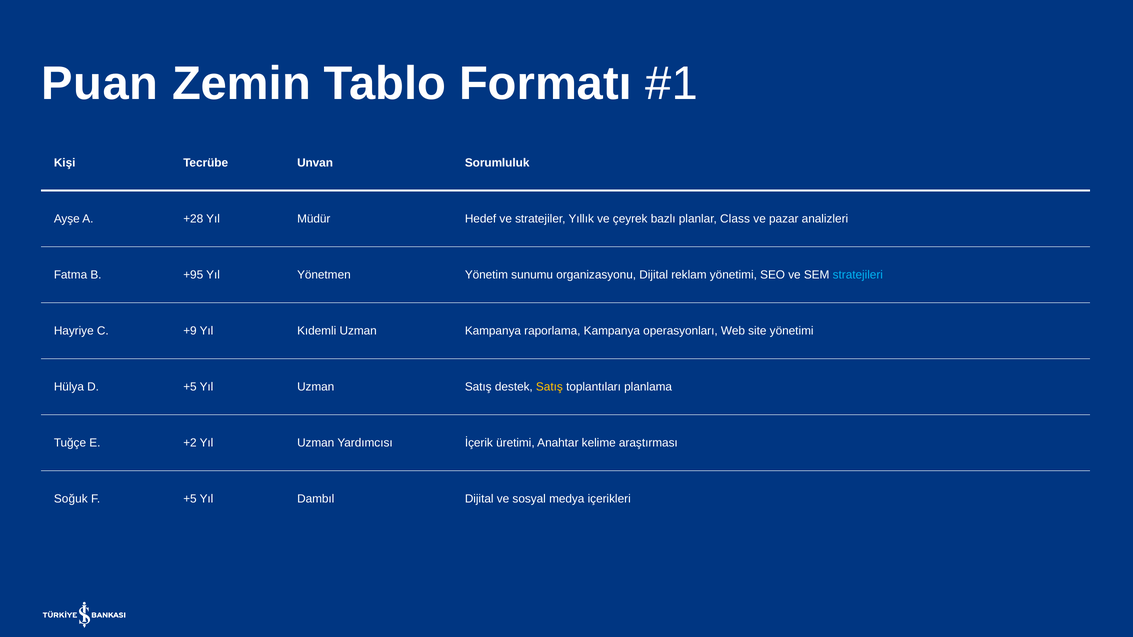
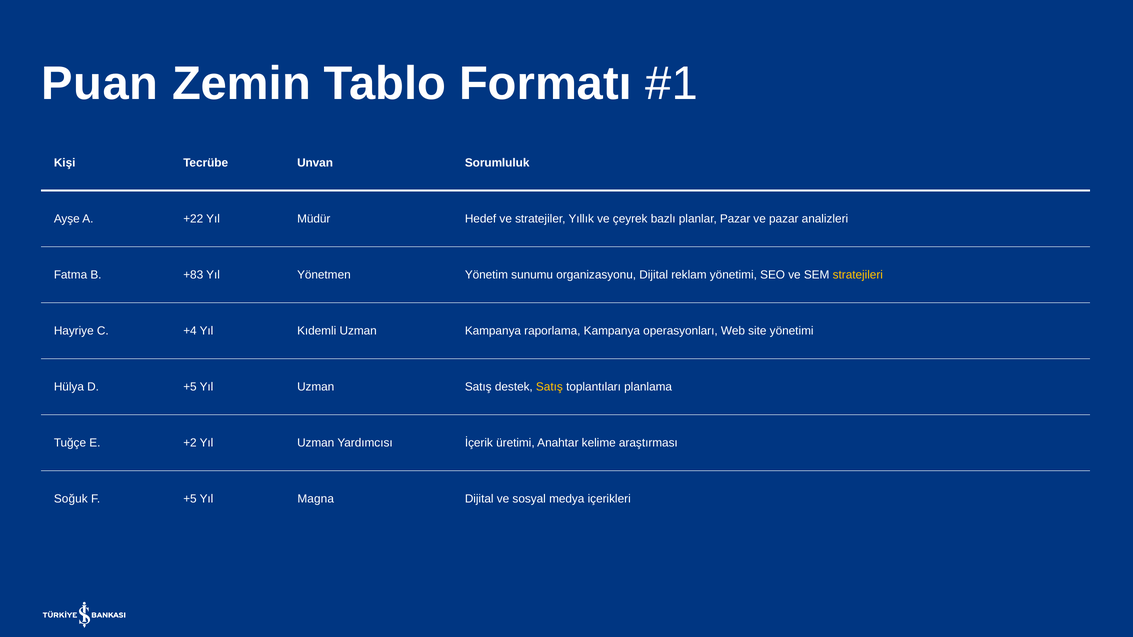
+28: +28 -> +22 (193, 219)
planlar Class: Class -> Pazar (735, 219)
+95: +95 -> +83 (193, 275)
stratejileri colour: light blue -> yellow (858, 275)
+9: +9 -> +4 (190, 331)
Dambıl: Dambıl -> Magna (316, 499)
